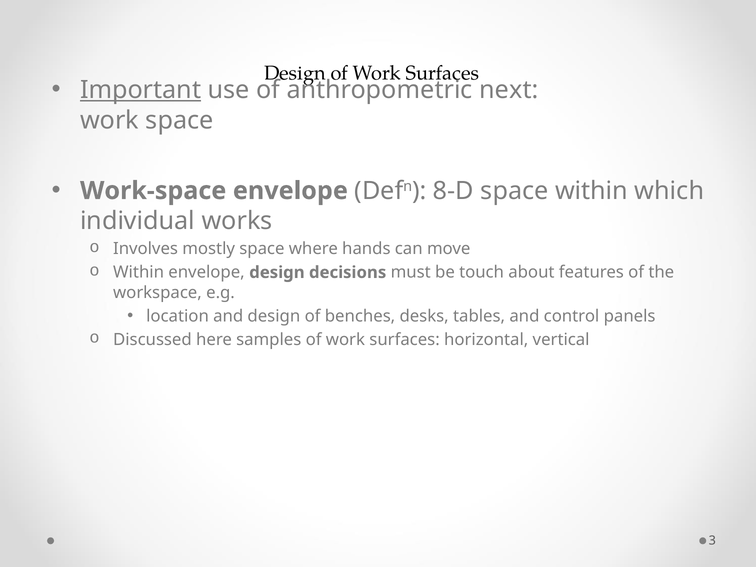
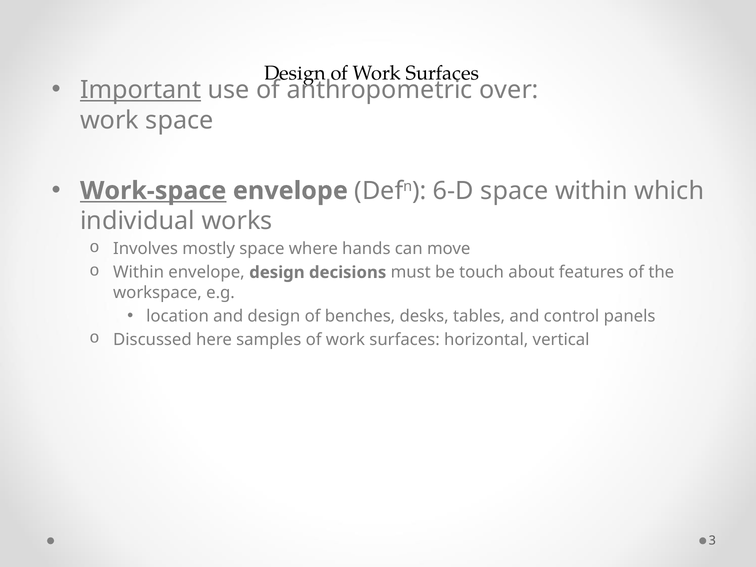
next: next -> over (509, 90)
Work-space underline: none -> present (153, 191)
8-D: 8-D -> 6-D (453, 191)
